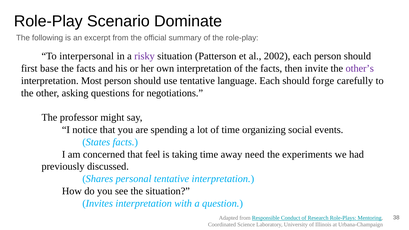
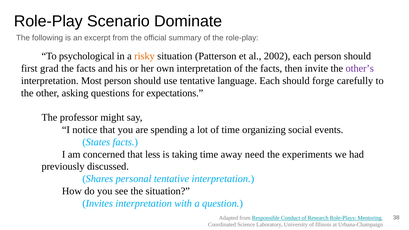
interpersonal: interpersonal -> psychological (87, 56)
risky colour: purple -> orange (145, 56)
base: base -> grad (49, 68)
negotiations: negotiations -> expectations (175, 93)
feel: feel -> less (153, 154)
